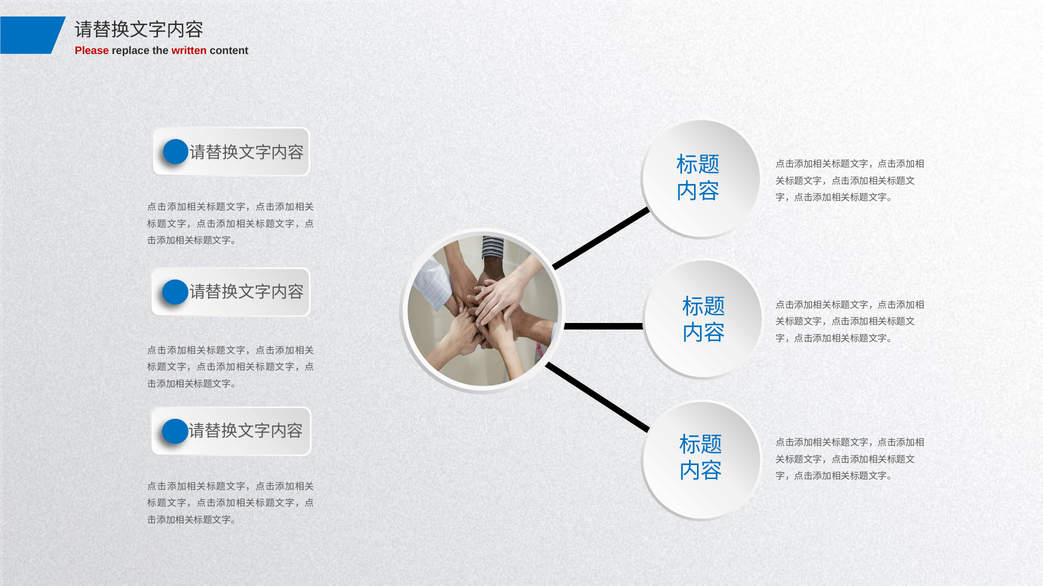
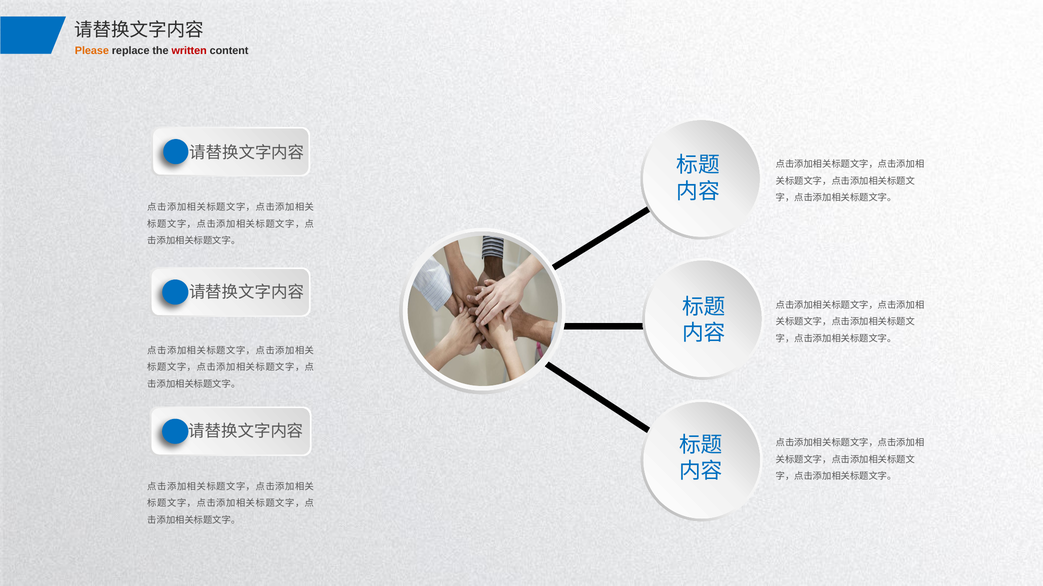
Please colour: red -> orange (92, 51)
